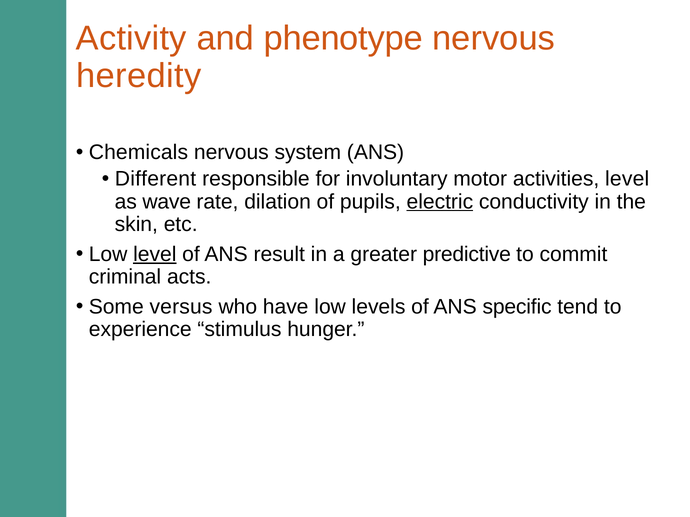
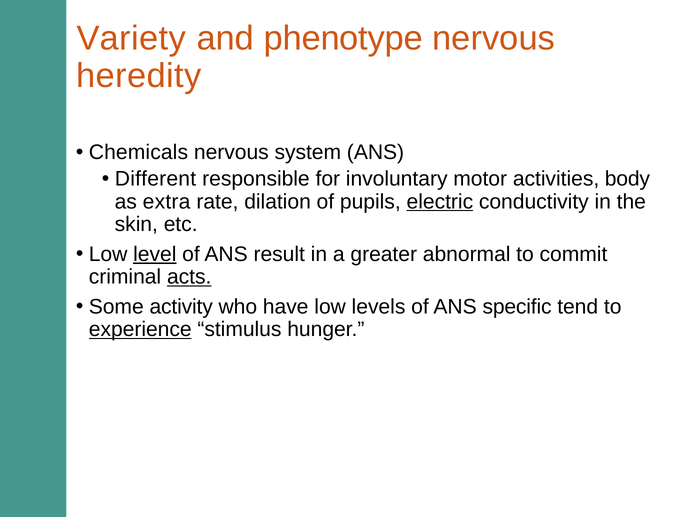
Activity: Activity -> Variety (131, 39)
activities level: level -> body (627, 179)
wave: wave -> extra (167, 202)
predictive: predictive -> abnormal (467, 254)
acts underline: none -> present (189, 277)
versus: versus -> activity (181, 307)
experience underline: none -> present (140, 330)
